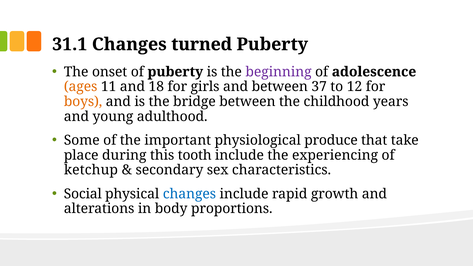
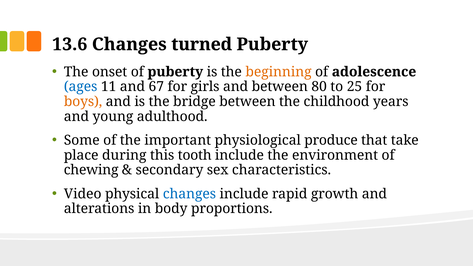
31.1: 31.1 -> 13.6 (70, 44)
beginning colour: purple -> orange (279, 72)
ages colour: orange -> blue (81, 87)
18: 18 -> 67 (156, 87)
37: 37 -> 80 (319, 87)
12: 12 -> 25 (354, 87)
experiencing: experiencing -> environment (335, 155)
ketchup: ketchup -> chewing (91, 170)
Social: Social -> Video (83, 194)
